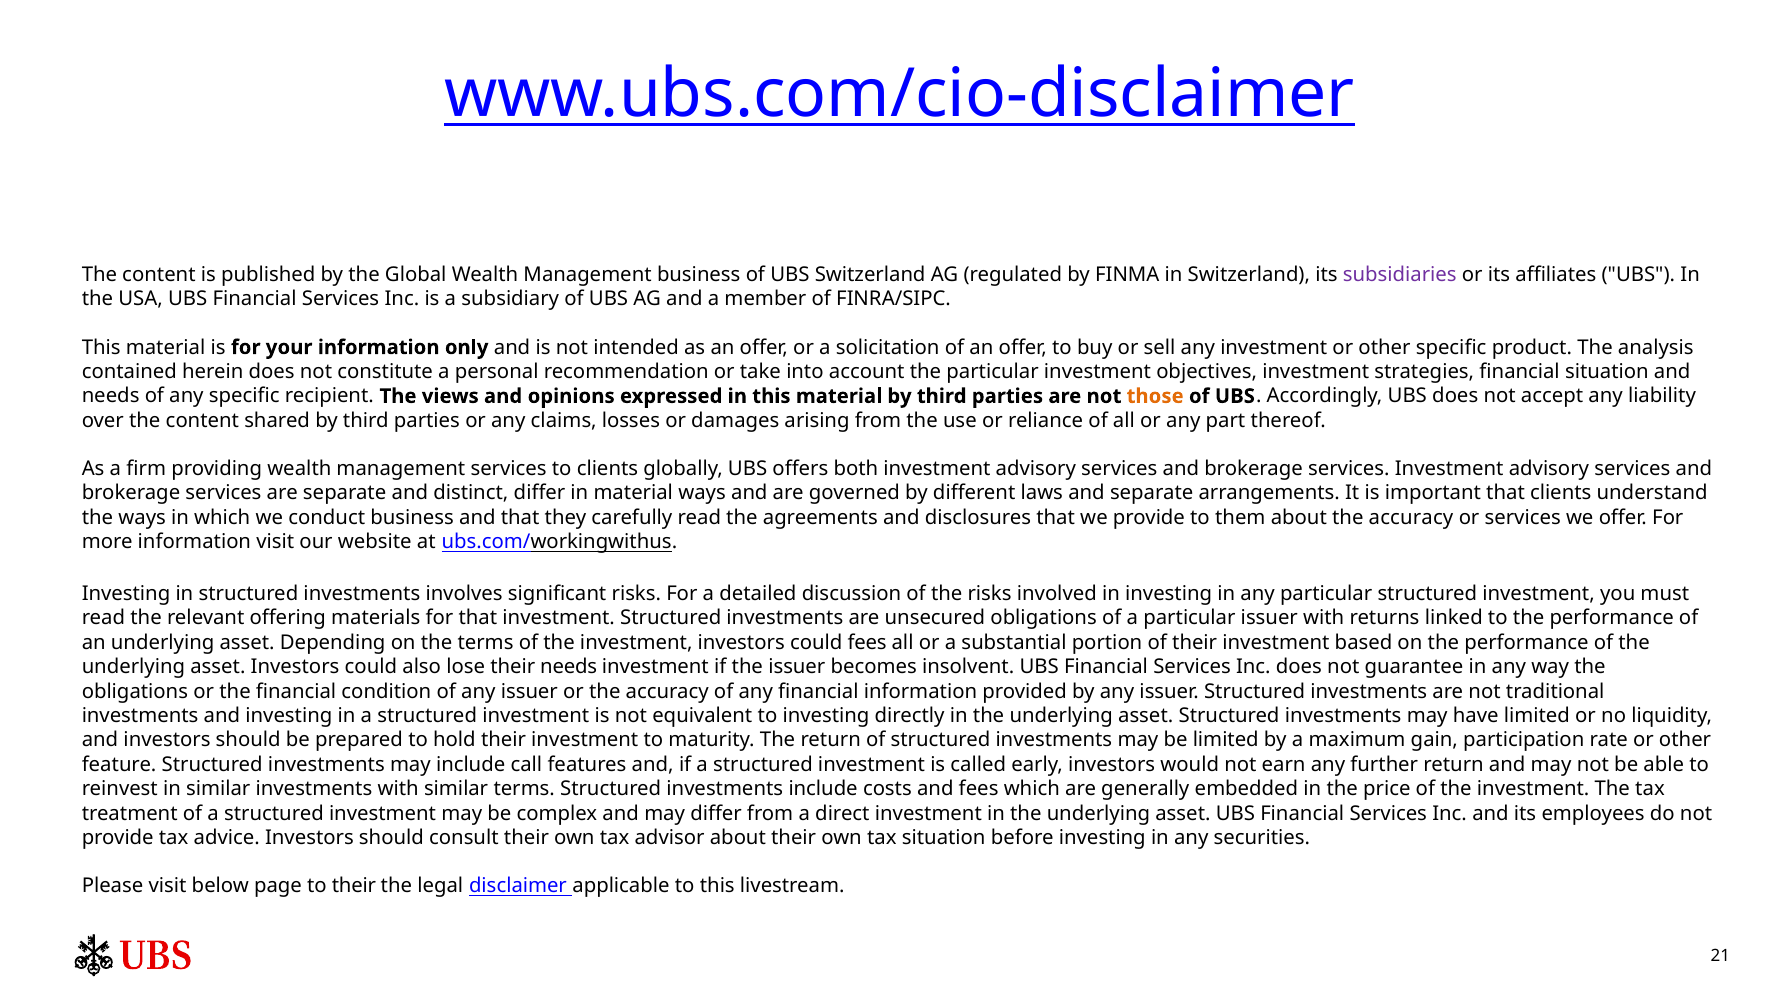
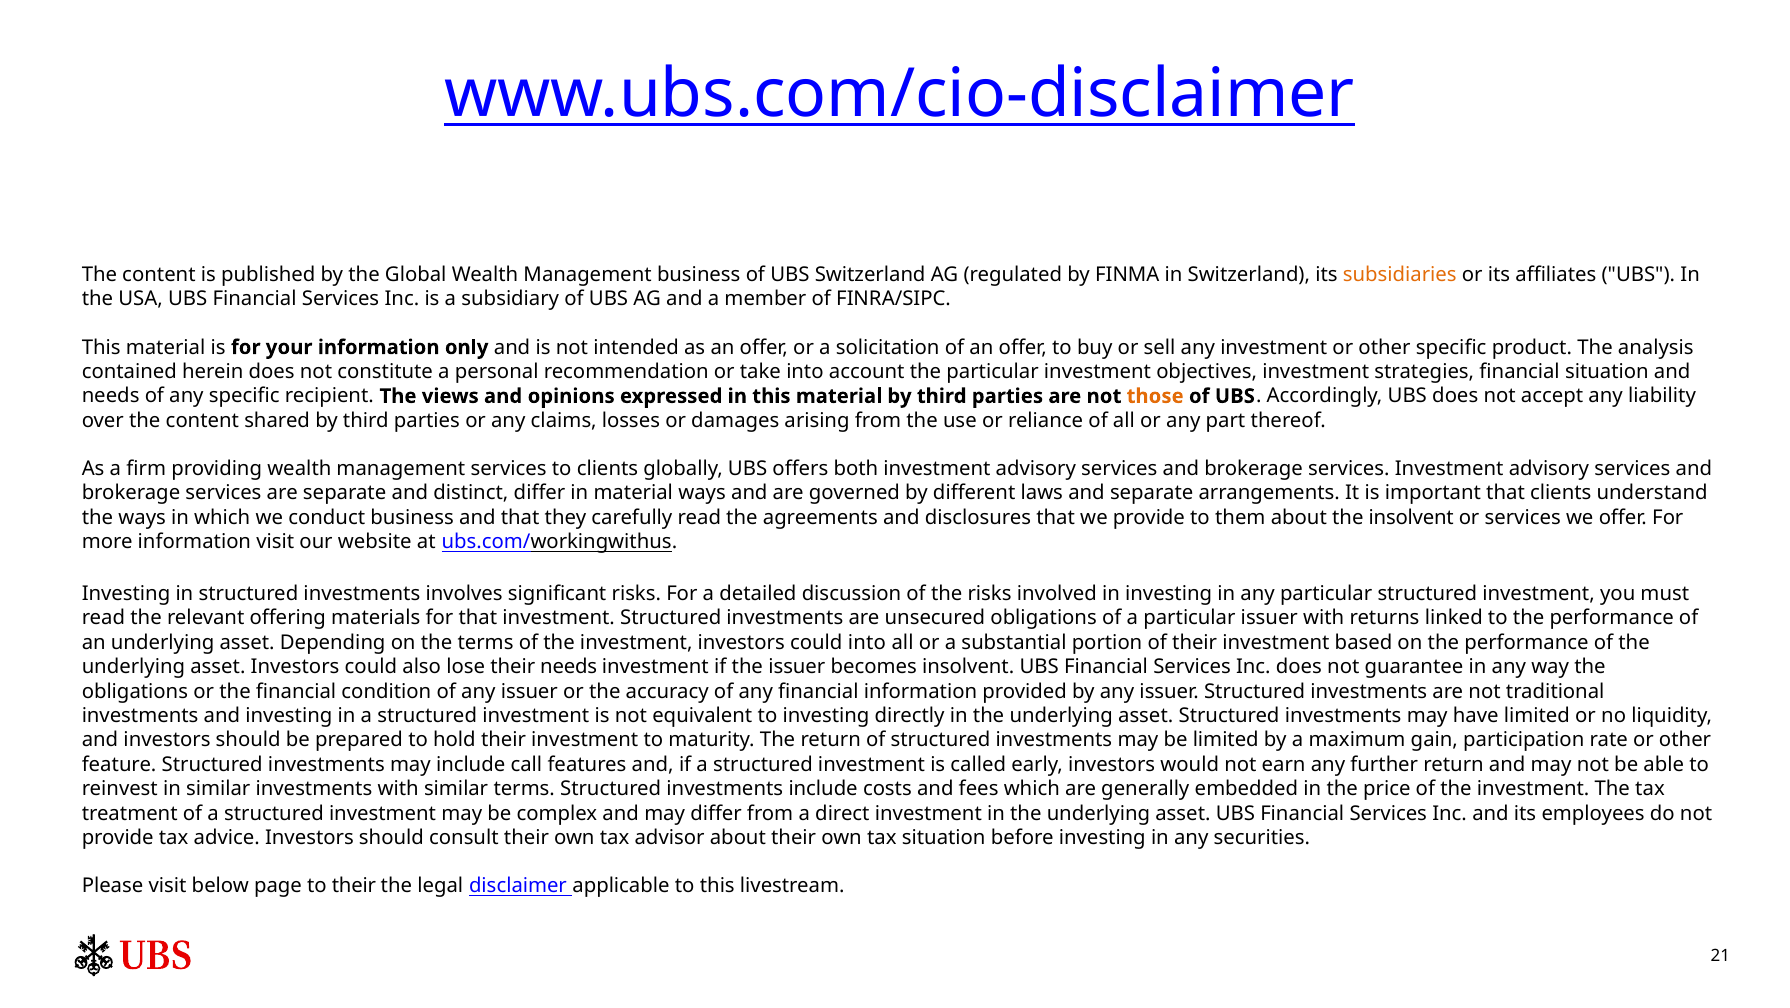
subsidiaries colour: purple -> orange (1400, 275)
about the accuracy: accuracy -> insolvent (1411, 517)
could fees: fees -> into (867, 642)
